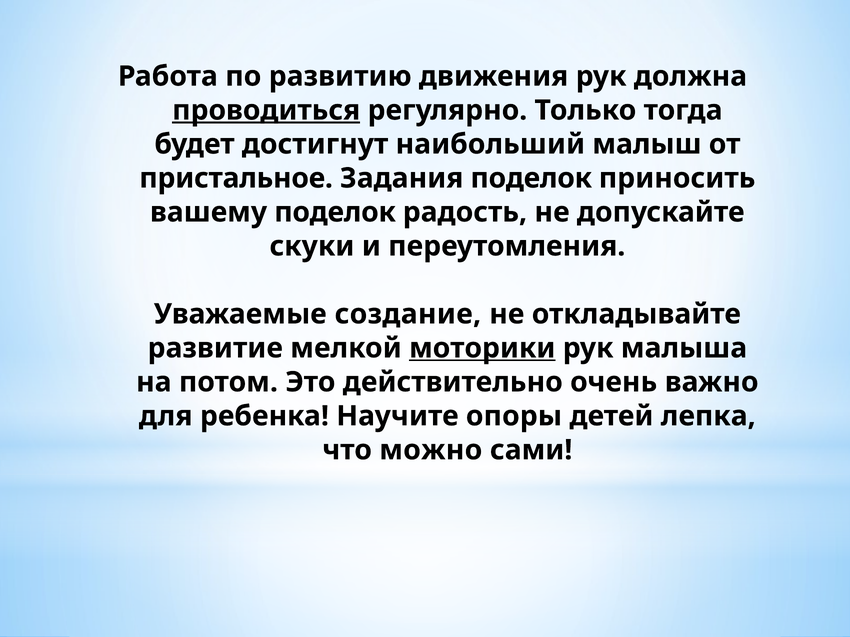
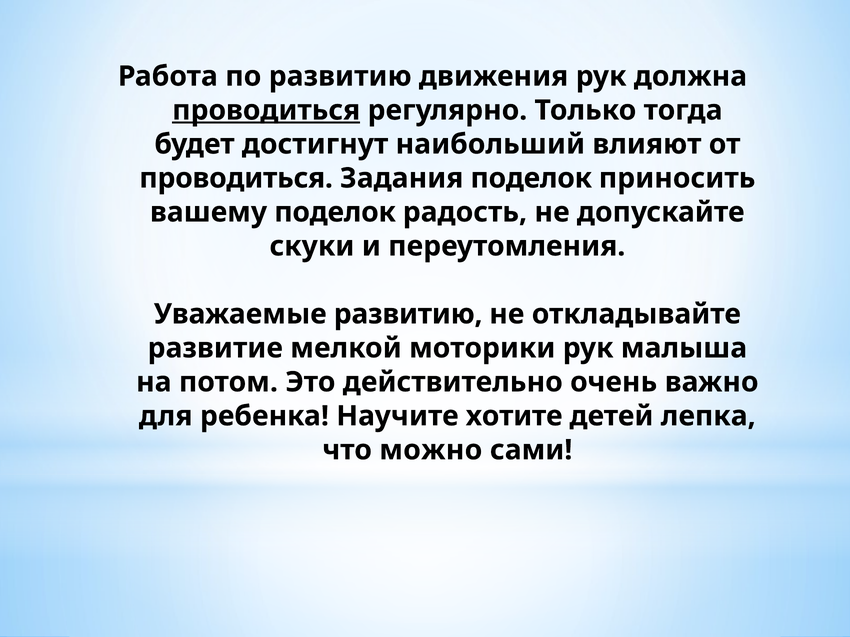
малыш: малыш -> влияют (647, 144)
пристальное: пристальное -> проводиться (236, 178)
Уважаемые создание: создание -> развитию (408, 314)
моторики underline: present -> none (482, 348)
опоры: опоры -> хотите (514, 416)
